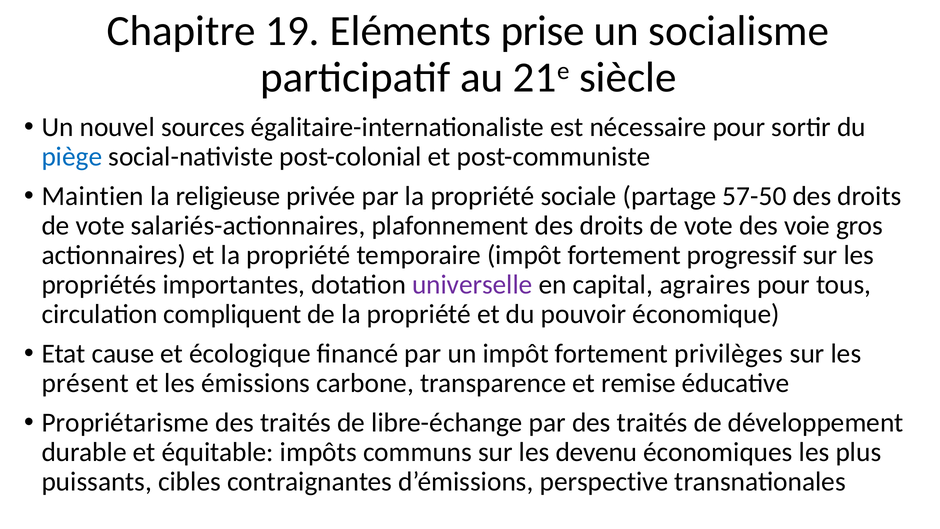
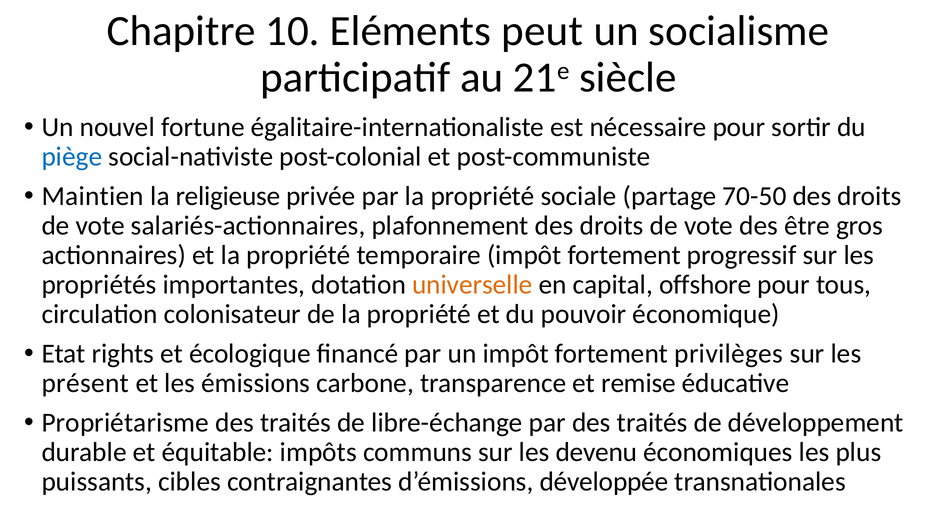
19: 19 -> 10 (293, 31)
prise: prise -> peut (542, 31)
sources: sources -> fortune (203, 127)
57-50: 57-50 -> 70-50 (754, 196)
voie: voie -> être (807, 225)
universelle colour: purple -> orange (472, 285)
agraires: agraires -> offshore (705, 285)
compliquent: compliquent -> colonisateur (232, 314)
cause: cause -> rights (123, 354)
perspective: perspective -> développée (604, 482)
